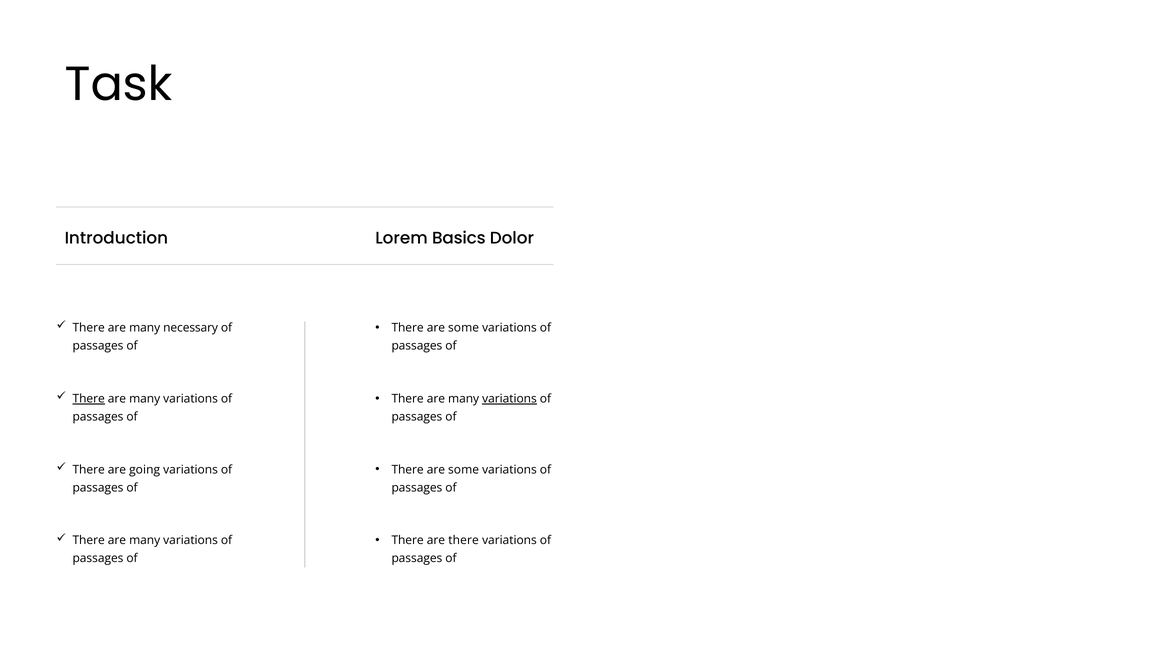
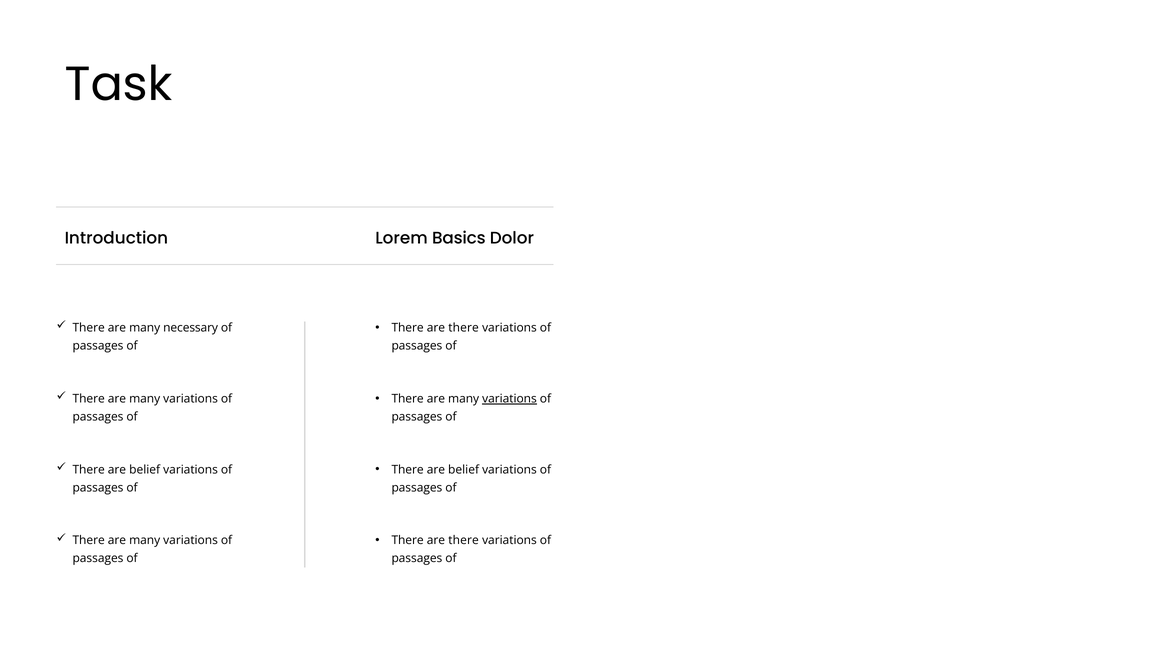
some: some -> there (464, 328)
There underline: present -> none (89, 399)
going: going -> belief (145, 470)
some: some -> belief (464, 470)
